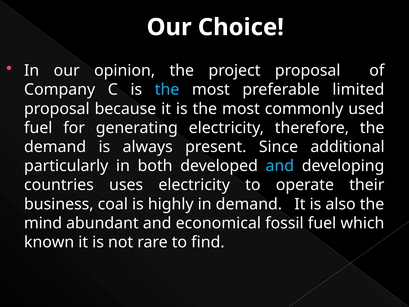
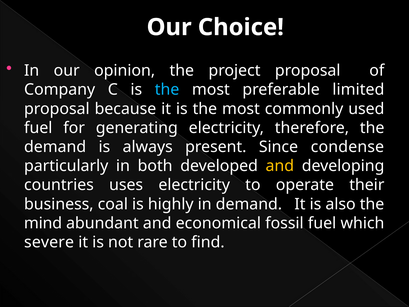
additional: additional -> condense (347, 147)
and colour: light blue -> yellow (280, 166)
known: known -> severe (49, 242)
